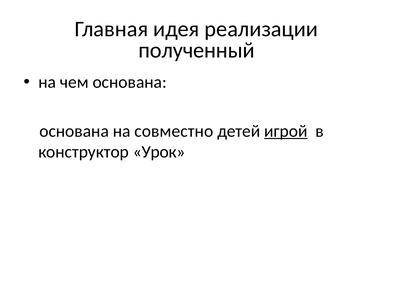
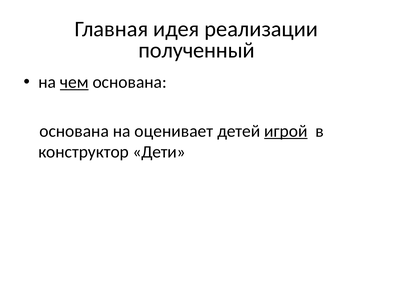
чем underline: none -> present (74, 82)
совместно: совместно -> оценивает (174, 131)
Урок: Урок -> Дети (159, 152)
